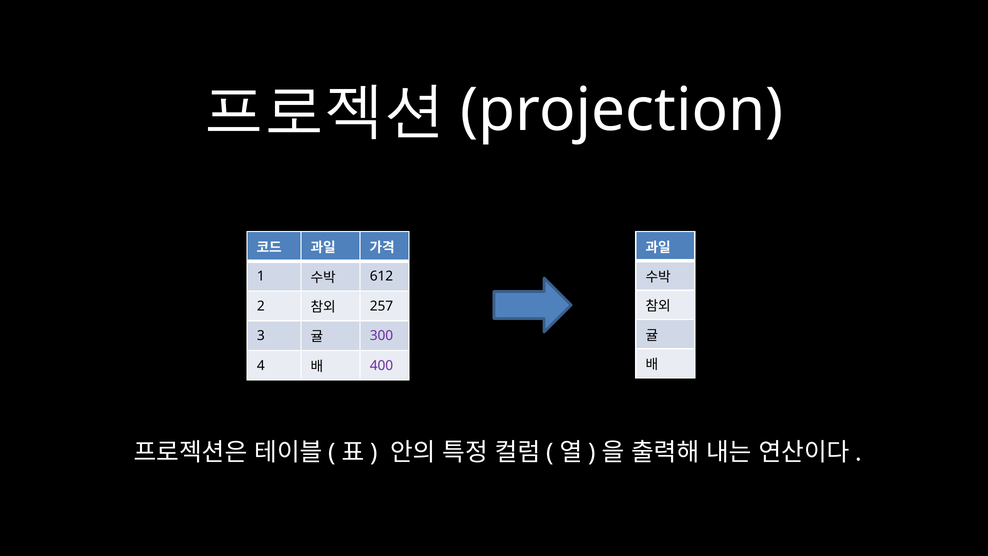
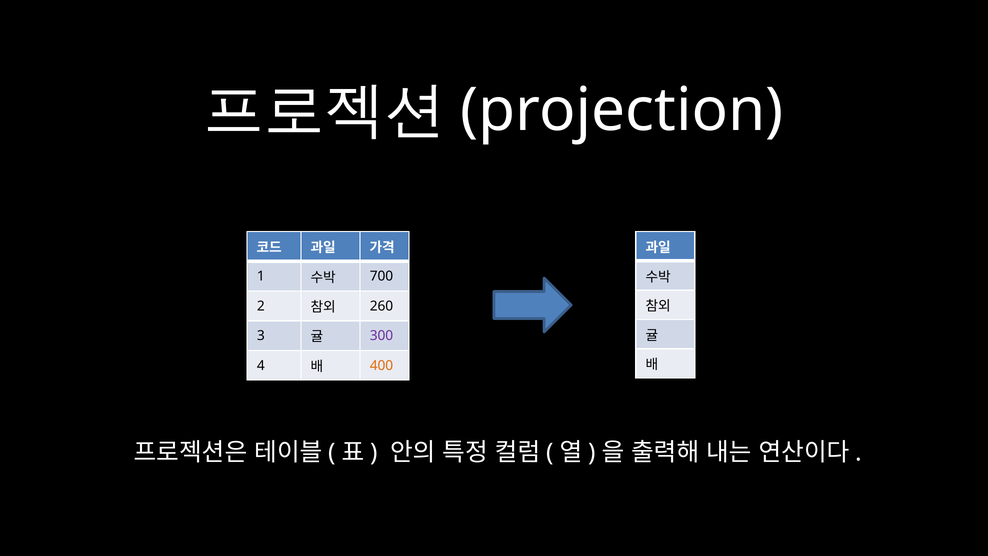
612: 612 -> 700 (381, 276)
257: 257 -> 260 (381, 306)
400 colour: purple -> orange (381, 365)
